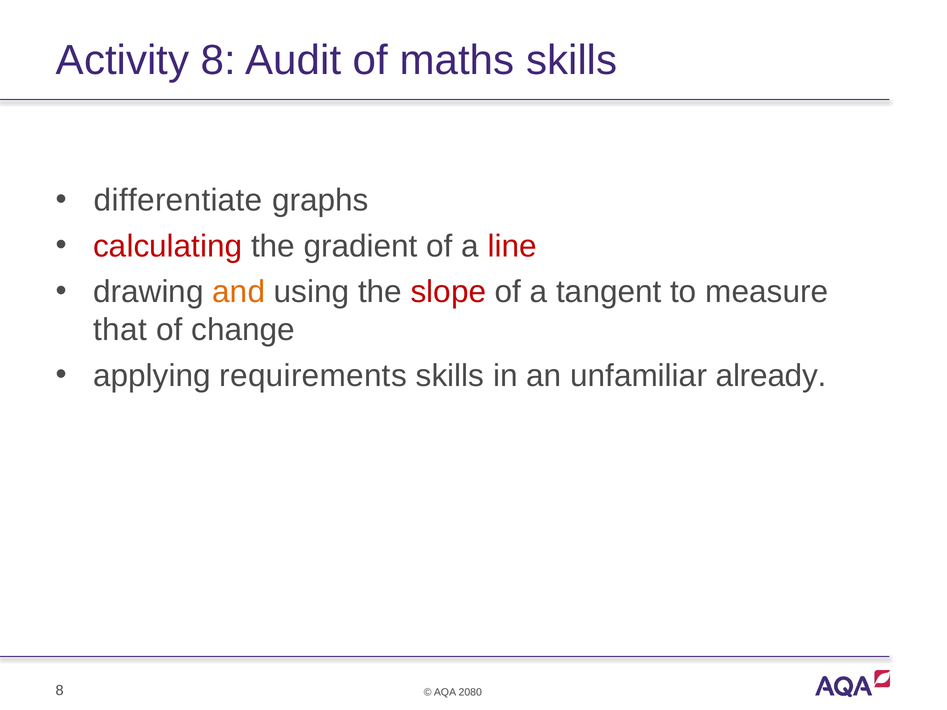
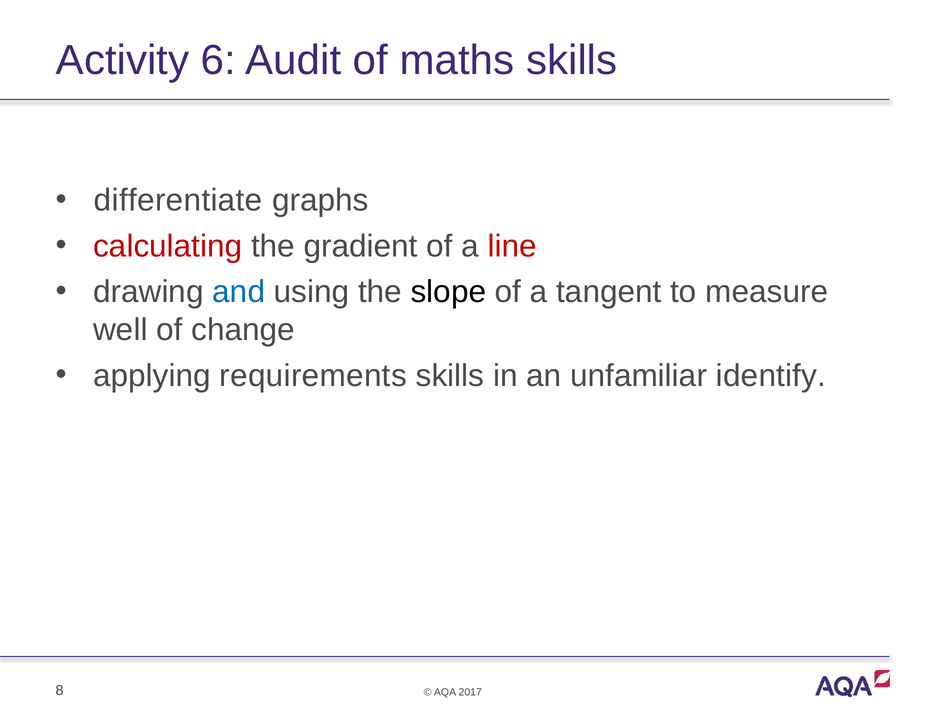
Activity 8: 8 -> 6 (218, 60)
and colour: orange -> blue (239, 292)
slope colour: red -> black (448, 292)
that: that -> well (120, 330)
already: already -> identify (771, 376)
2080: 2080 -> 2017 (470, 692)
